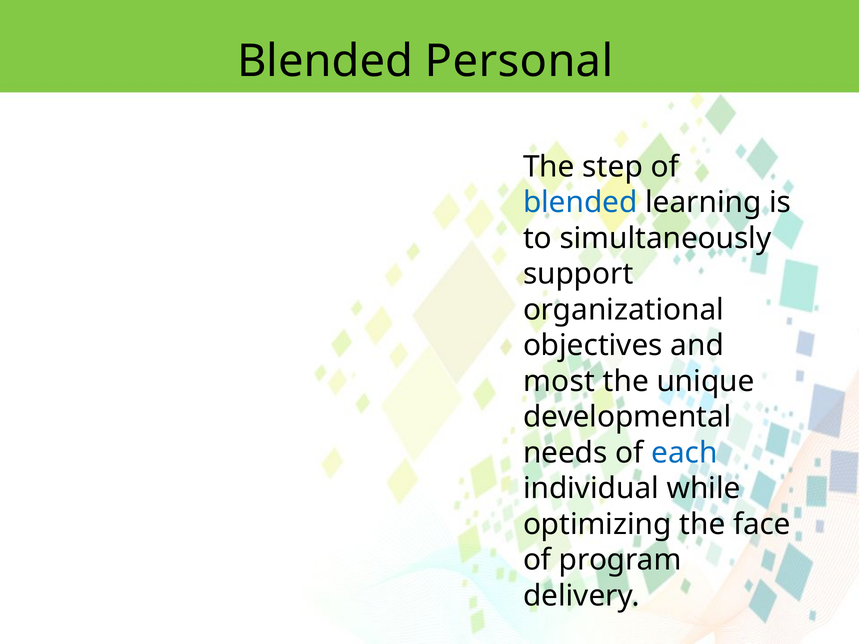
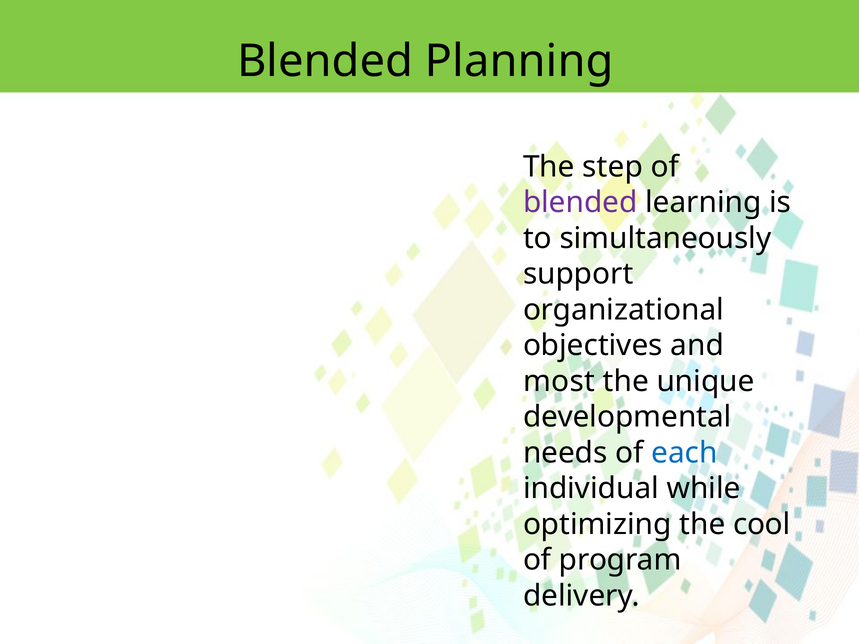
Personal: Personal -> Planning (519, 61)
blended colour: blue -> purple (580, 203)
face: face -> cool (762, 525)
